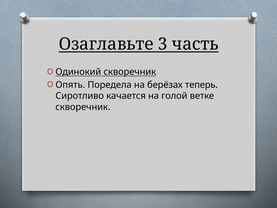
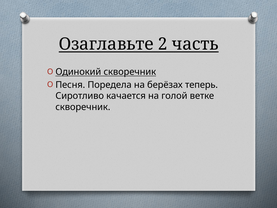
3: 3 -> 2 (163, 44)
Опять: Опять -> Песня (70, 85)
